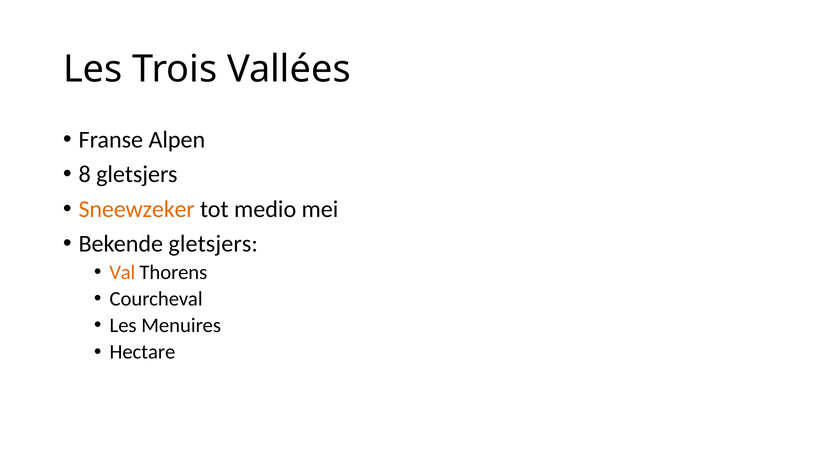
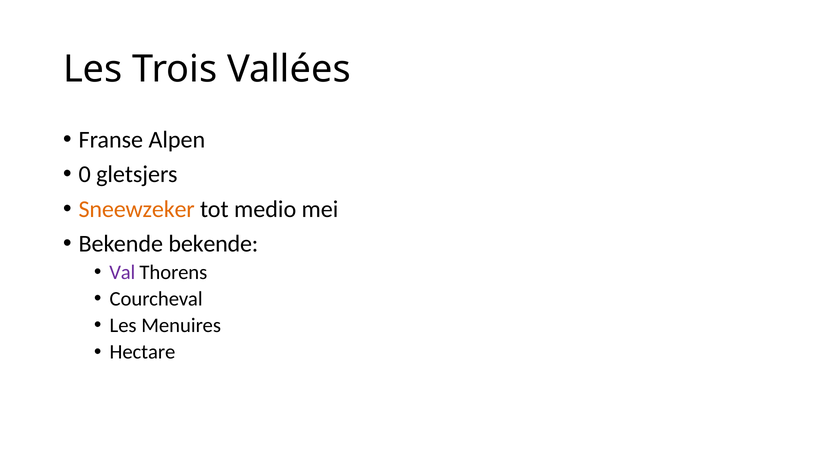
8: 8 -> 0 (85, 174)
Bekende gletsjers: gletsjers -> bekende (213, 244)
Val colour: orange -> purple (122, 272)
